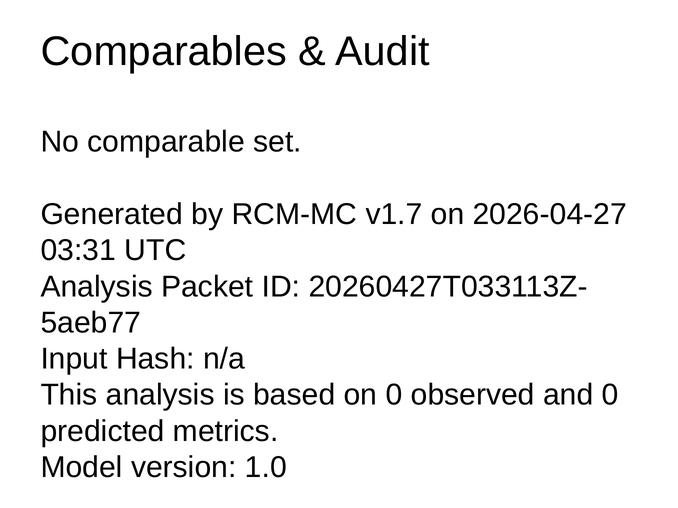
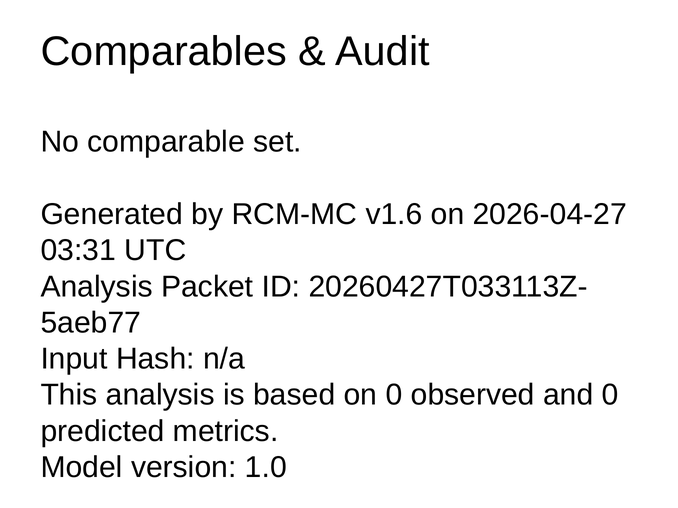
v1.7: v1.7 -> v1.6 (394, 215)
